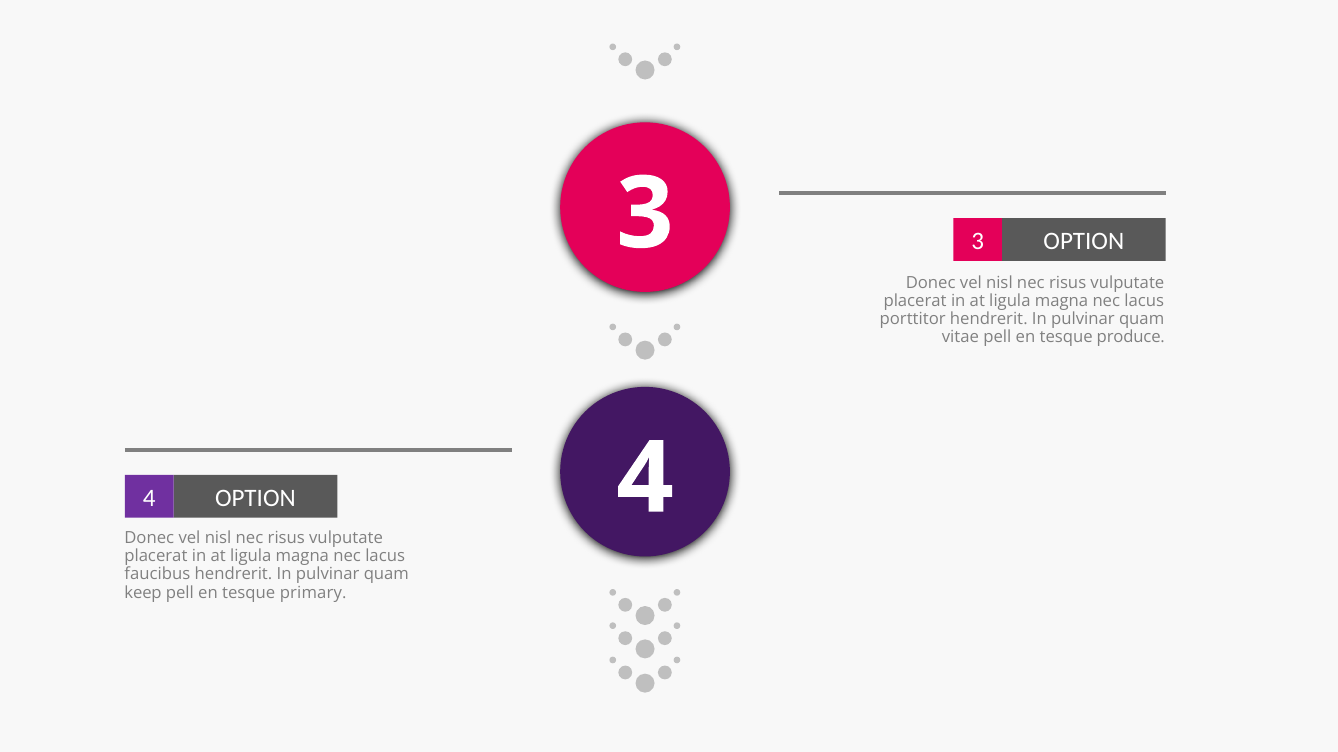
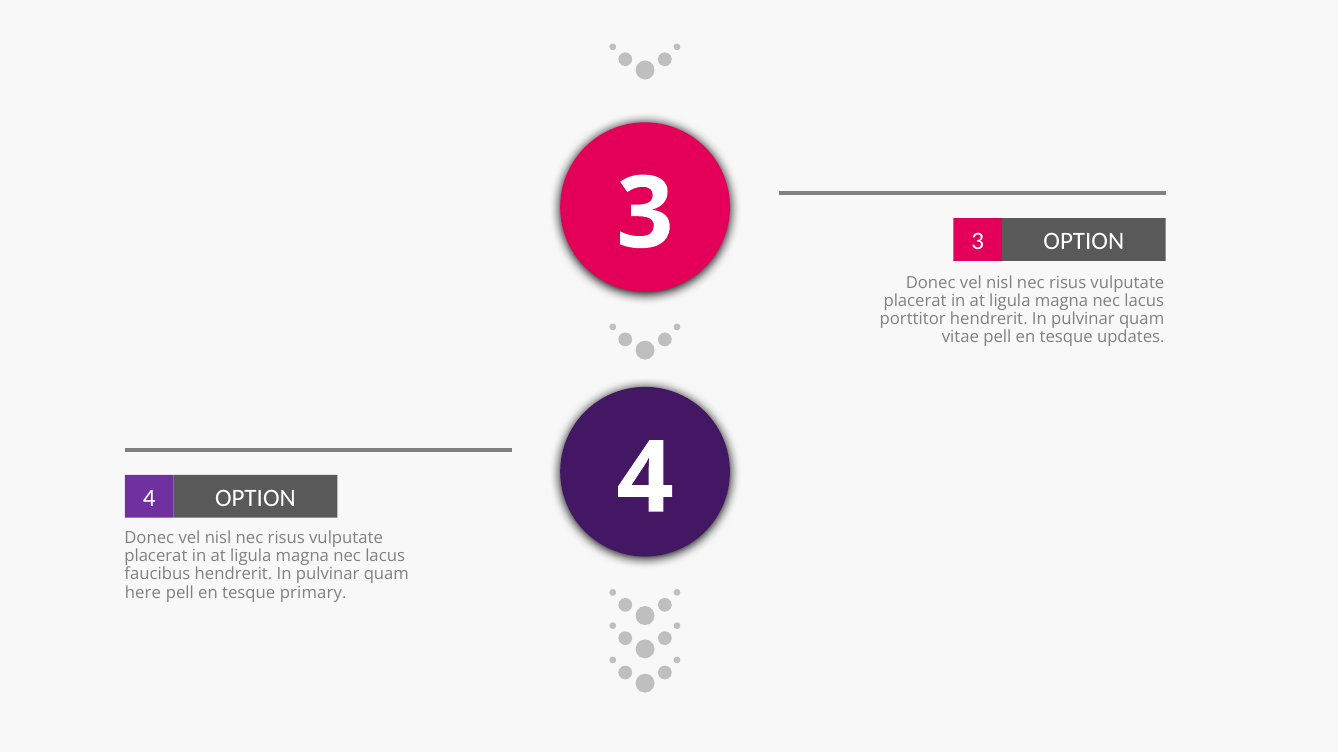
produce: produce -> updates (1131, 337)
keep: keep -> here (143, 593)
